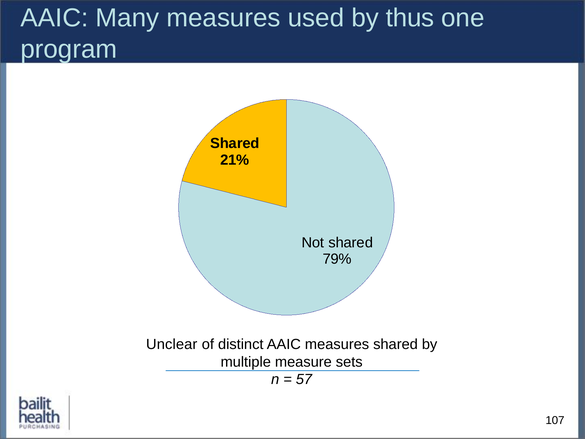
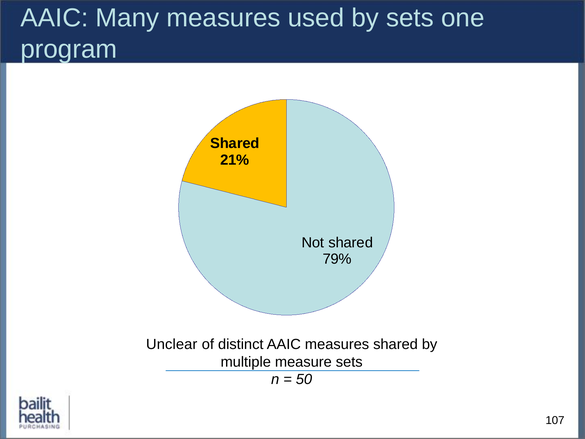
by thus: thus -> sets (410, 18)
57: 57 -> 50 (304, 379)
